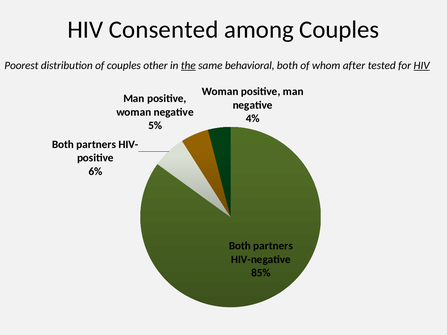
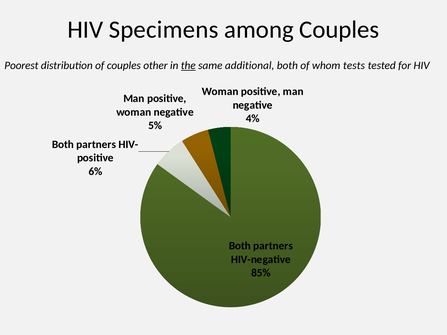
Consented: Consented -> Specimens (164, 30)
behavioral: behavioral -> additional (250, 66)
after: after -> tests (354, 66)
HIV underline: present -> none (422, 66)
